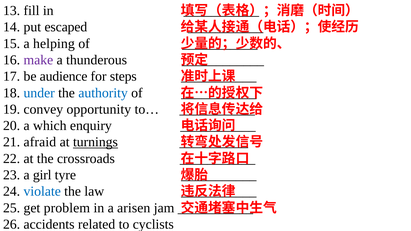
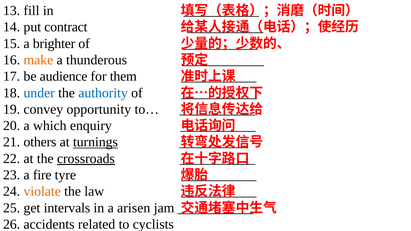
escaped: escaped -> contract (66, 27)
helping: helping -> brighter (54, 44)
make colour: purple -> orange (38, 60)
steps: steps -> them (123, 76)
afraid: afraid -> others (40, 142)
crossroads underline: none -> present (86, 159)
girl: girl -> fire (42, 175)
violate colour: blue -> orange (42, 192)
problem: problem -> intervals (67, 208)
